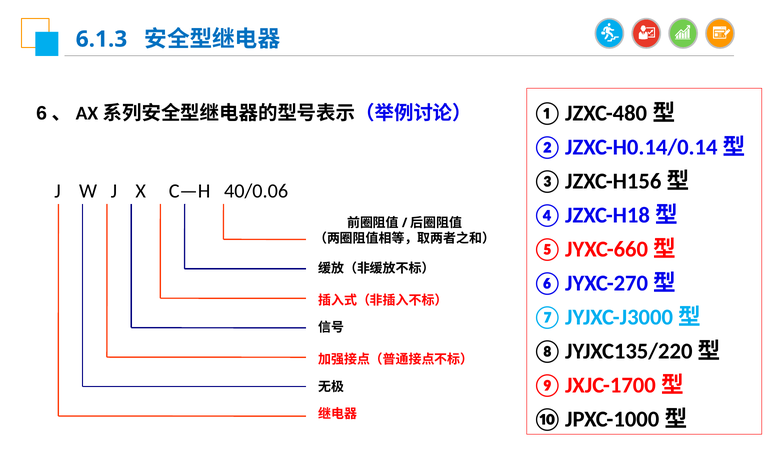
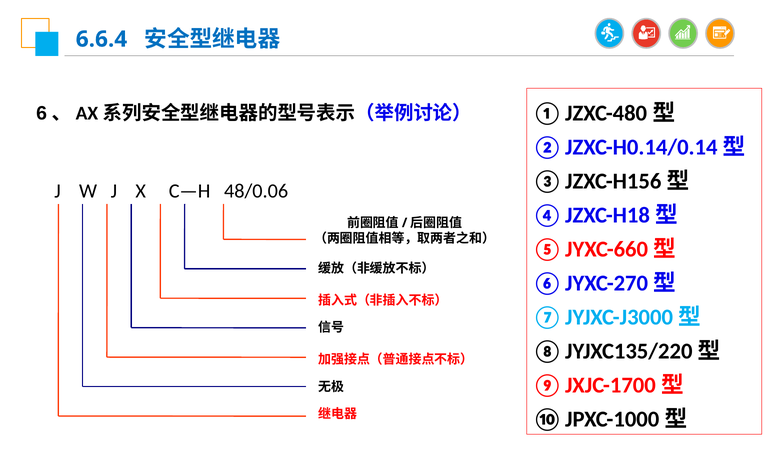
6.1.3: 6.1.3 -> 6.6.4 (101, 39)
40/0.06: 40/0.06 -> 48/0.06 (256, 191)
